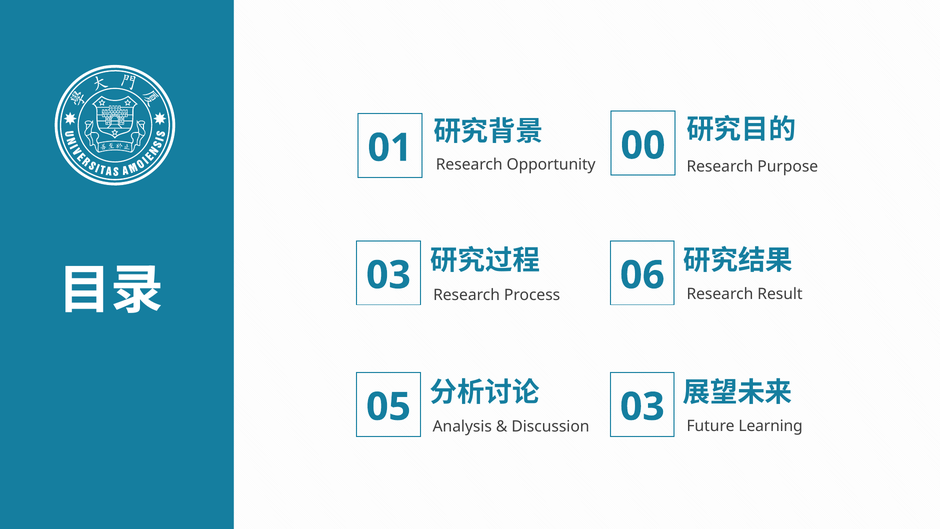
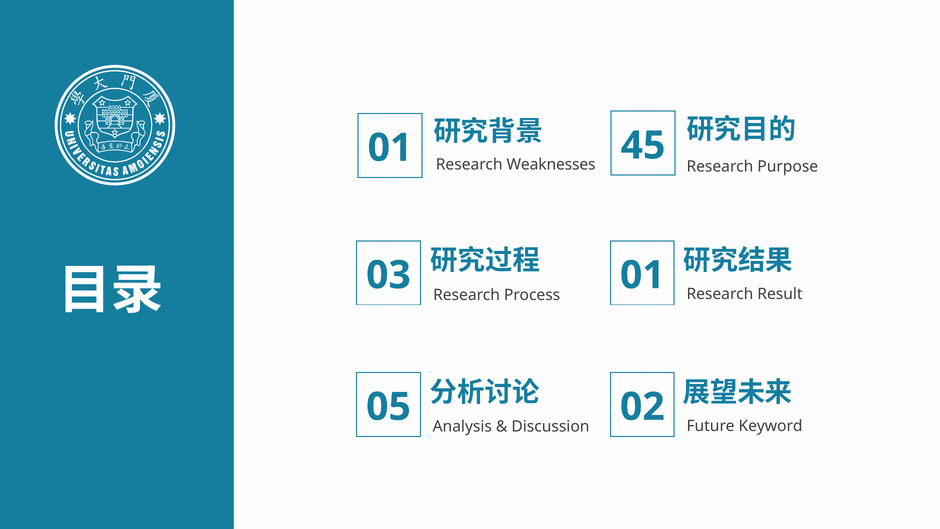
00: 00 -> 45 (643, 146)
Opportunity: Opportunity -> Weaknesses (551, 165)
03 06: 06 -> 01 (642, 275)
05 03: 03 -> 02 (642, 407)
Learning: Learning -> Keyword (771, 426)
